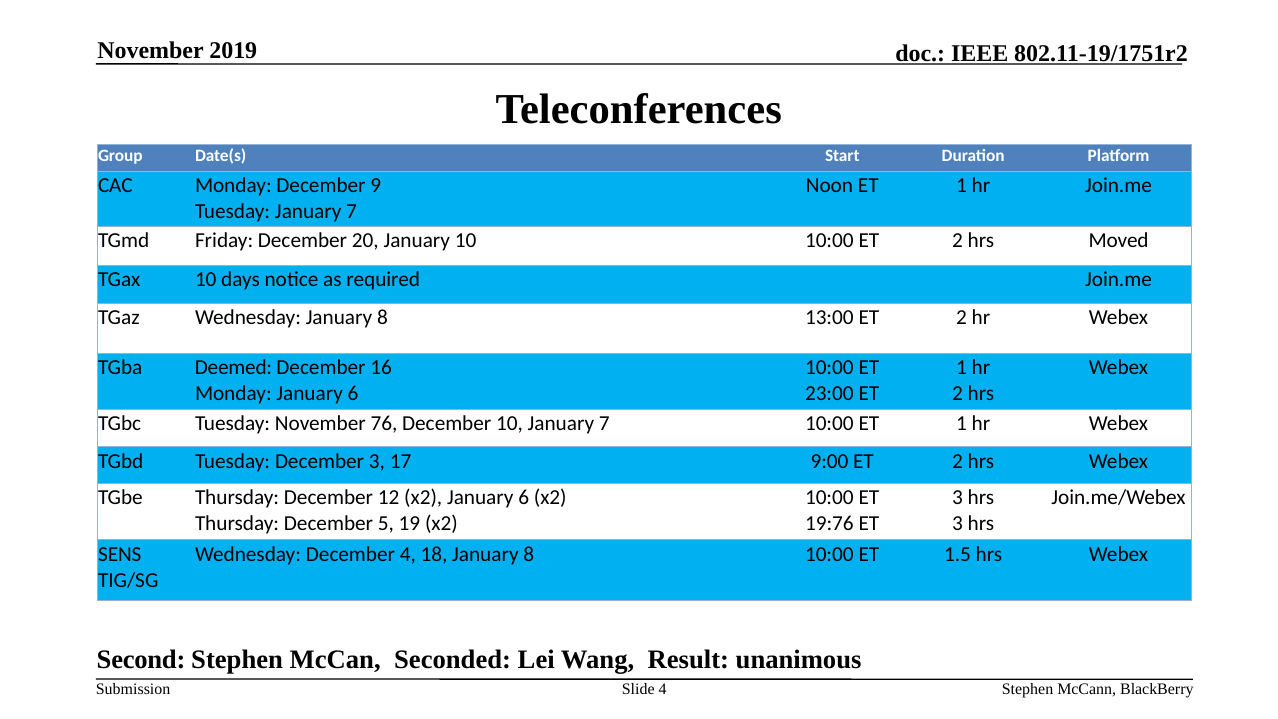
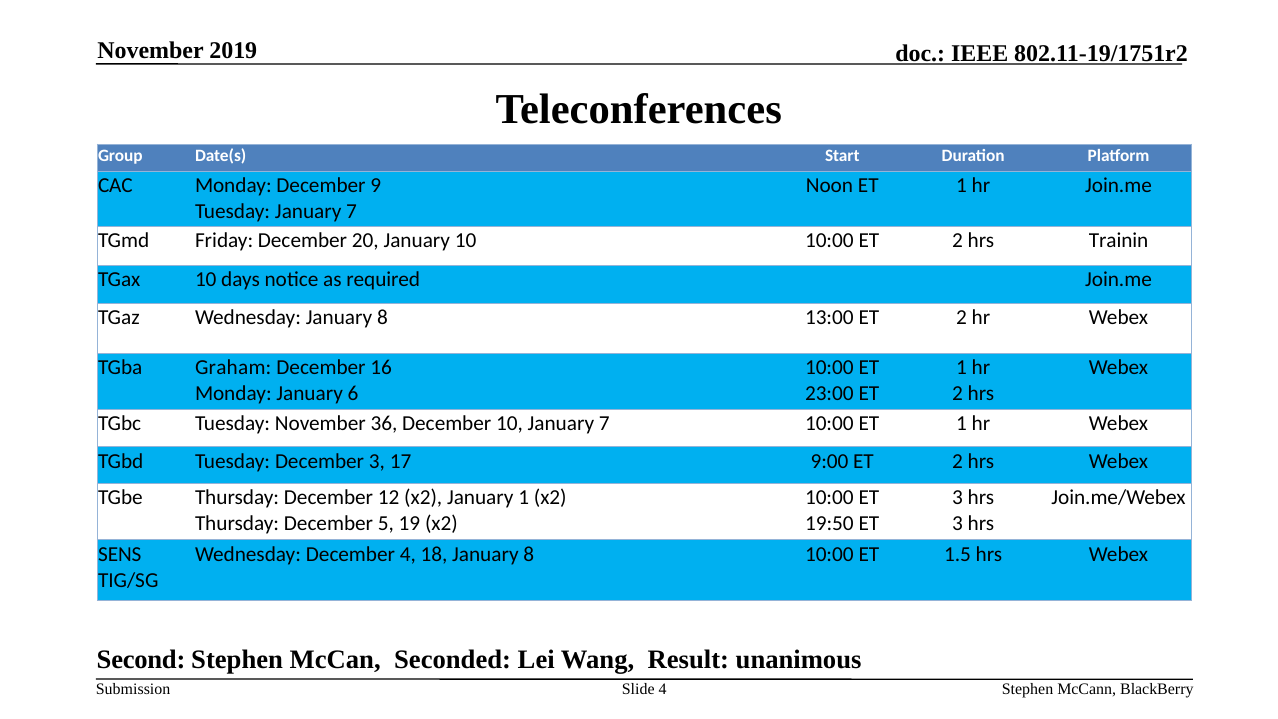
Moved: Moved -> Trainin (1119, 240)
Deemed: Deemed -> Graham (233, 367)
76: 76 -> 36 (384, 424)
x2 January 6: 6 -> 1 (524, 498)
19:76: 19:76 -> 19:50 (829, 524)
